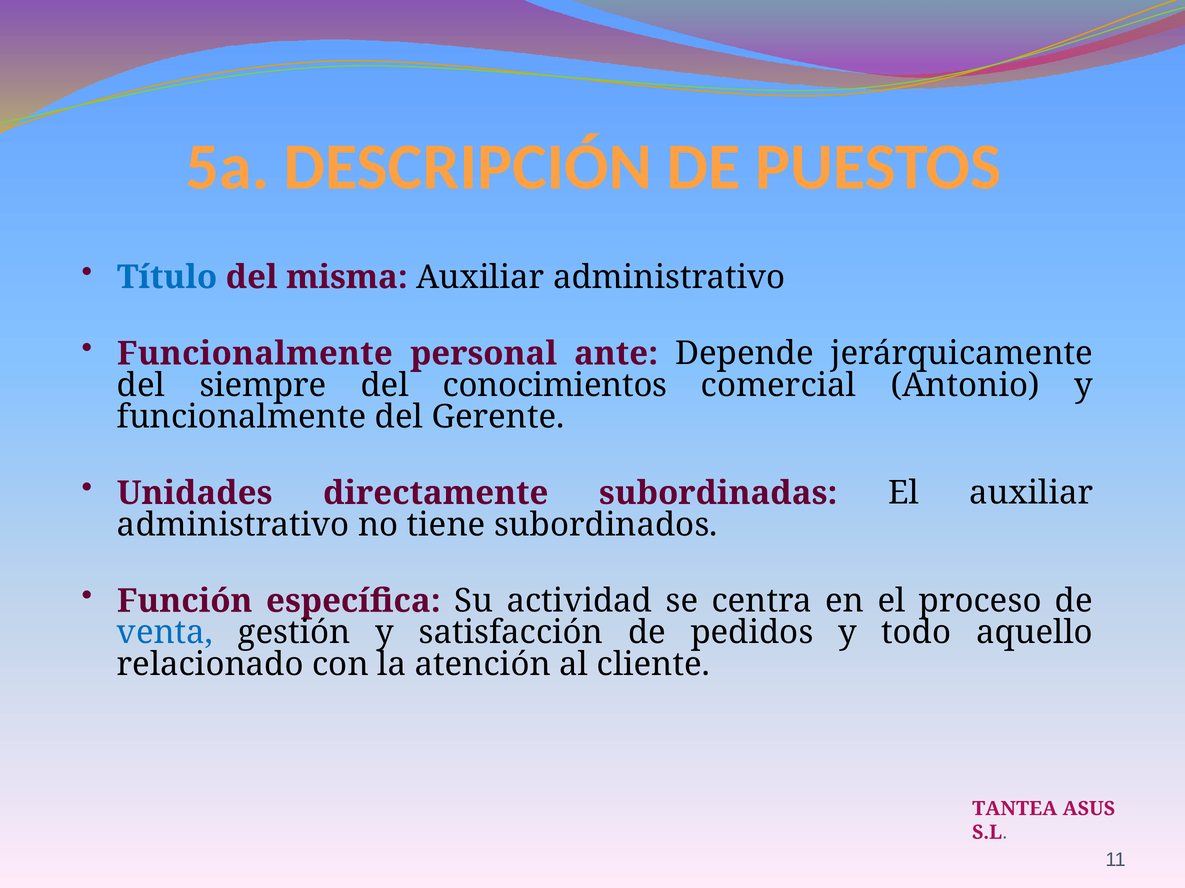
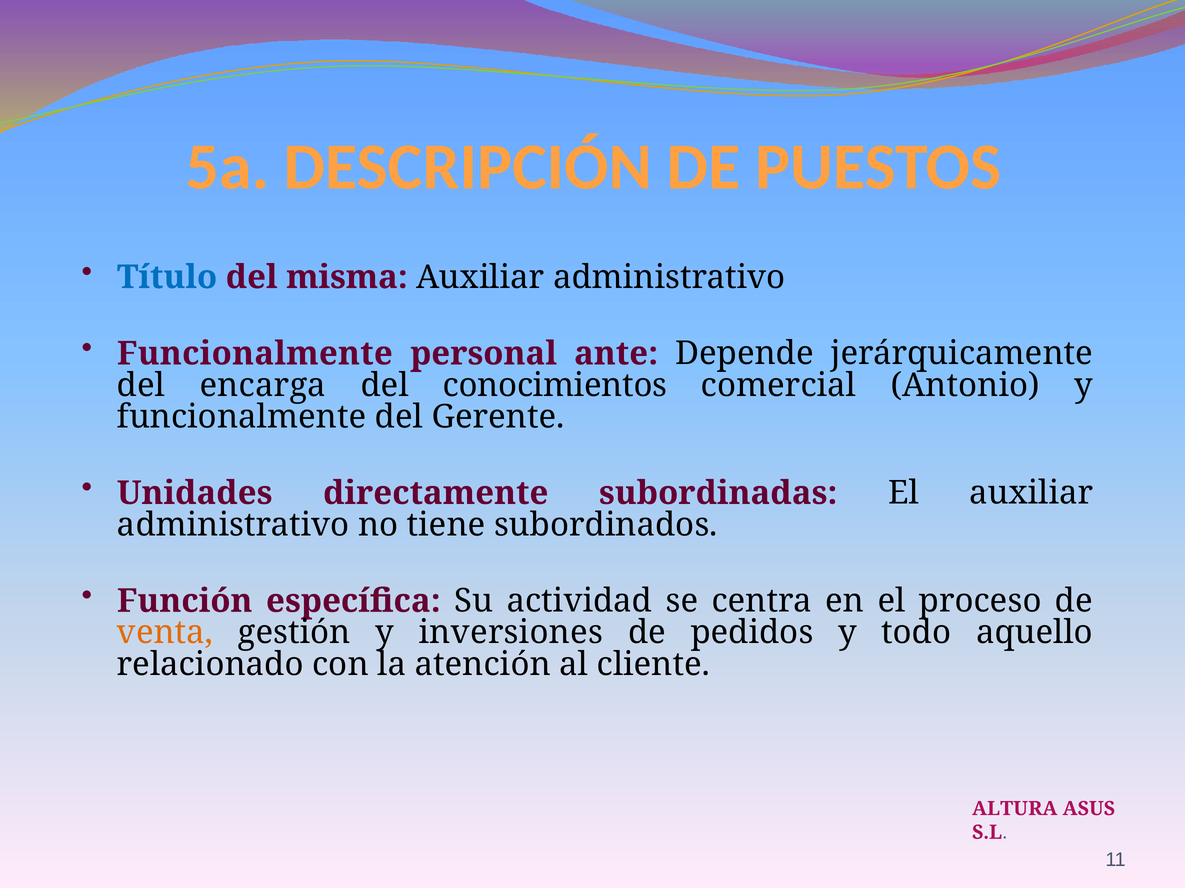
siempre: siempre -> encarga (263, 385)
venta colour: blue -> orange (165, 633)
satisfacción: satisfacción -> inversiones (511, 633)
TANTEA: TANTEA -> ALTURA (1015, 809)
